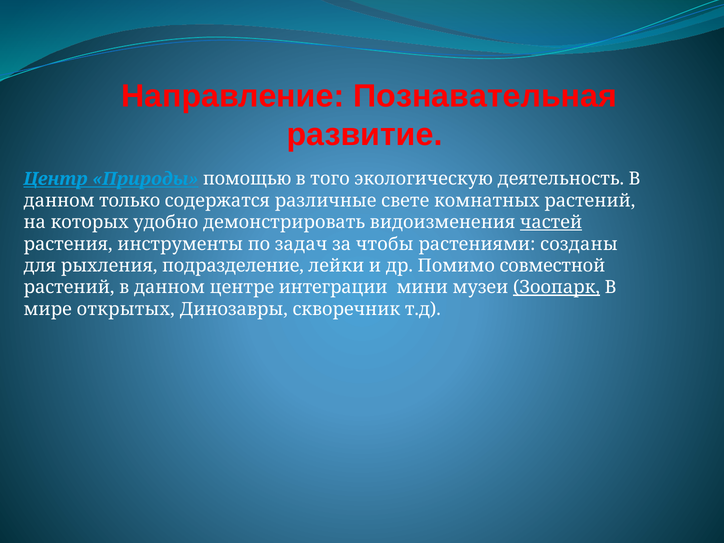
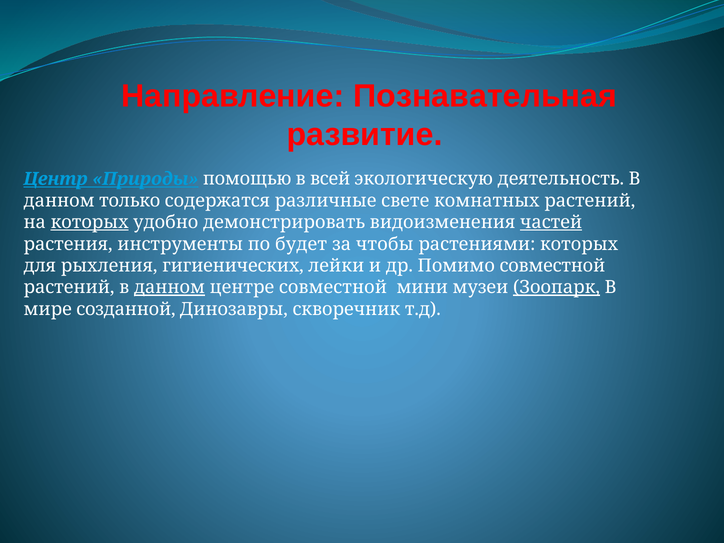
того: того -> всей (330, 179)
которых underline: none -> present (90, 222)
задач: задач -> будет (301, 244)
растениями созданы: созданы -> которых (579, 244)
подразделение: подразделение -> гигиенических (233, 266)
данном underline: none -> present (169, 287)
центре интеграции: интеграции -> совместной (333, 287)
открытых: открытых -> созданной (126, 309)
